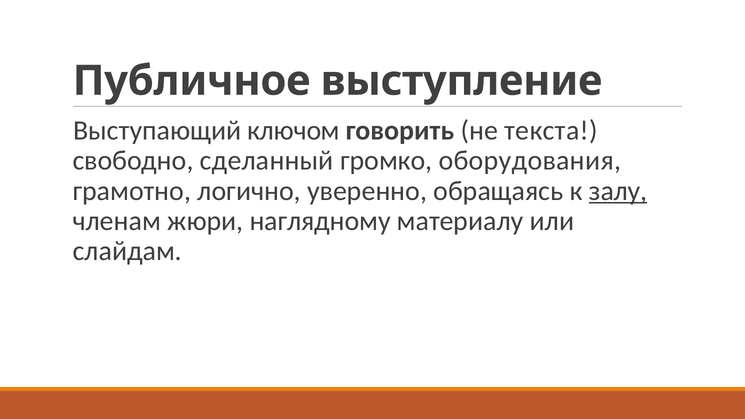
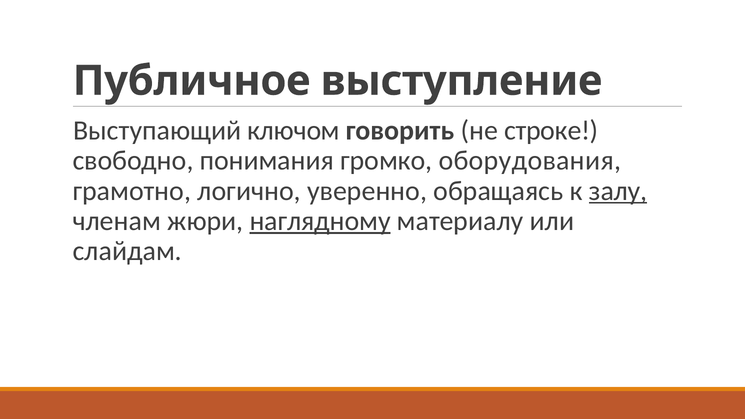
текста: текста -> строке (551, 130)
сделанный: сделанный -> понимания (267, 161)
наглядному underline: none -> present (320, 221)
